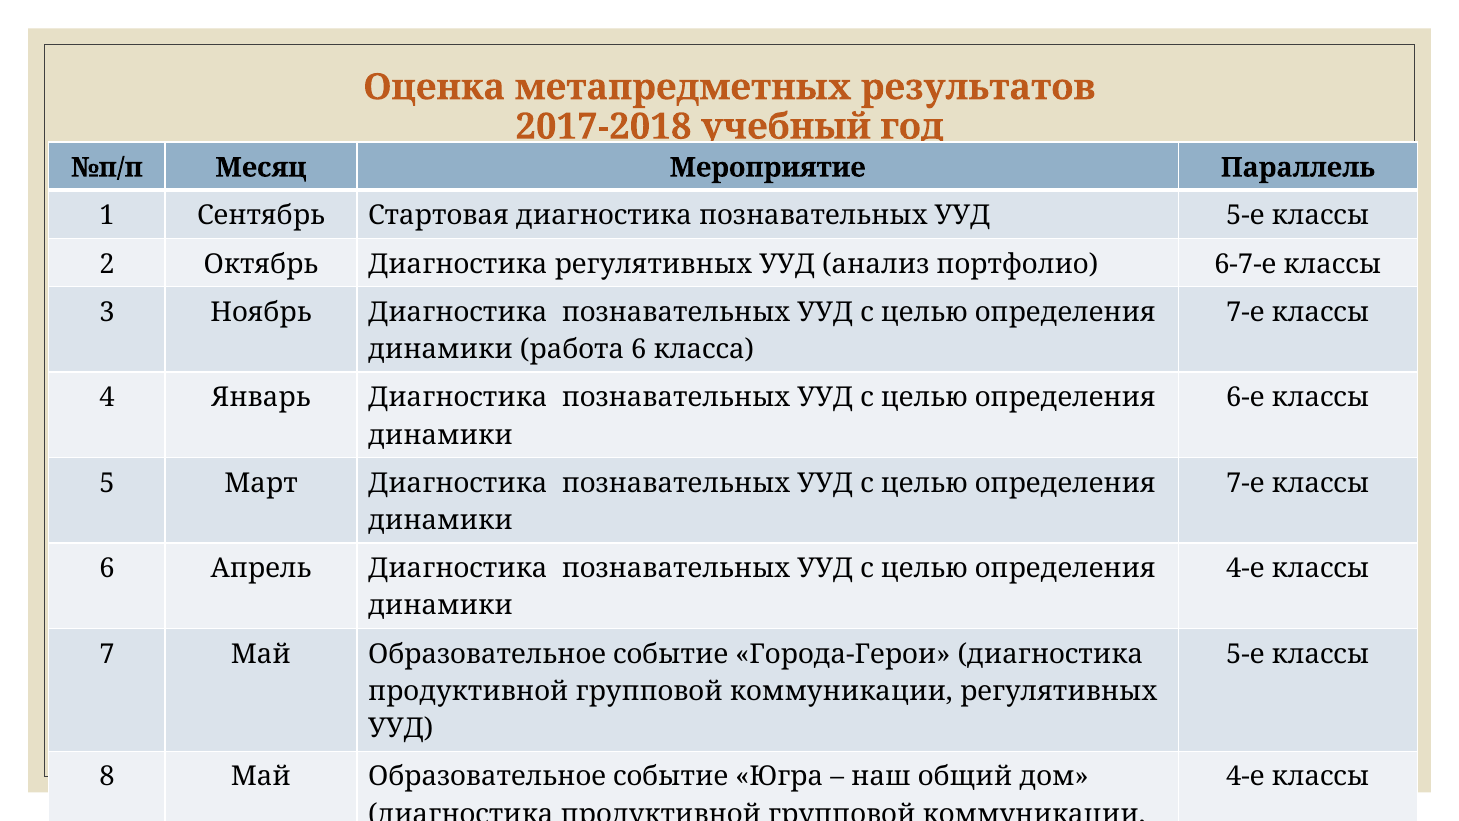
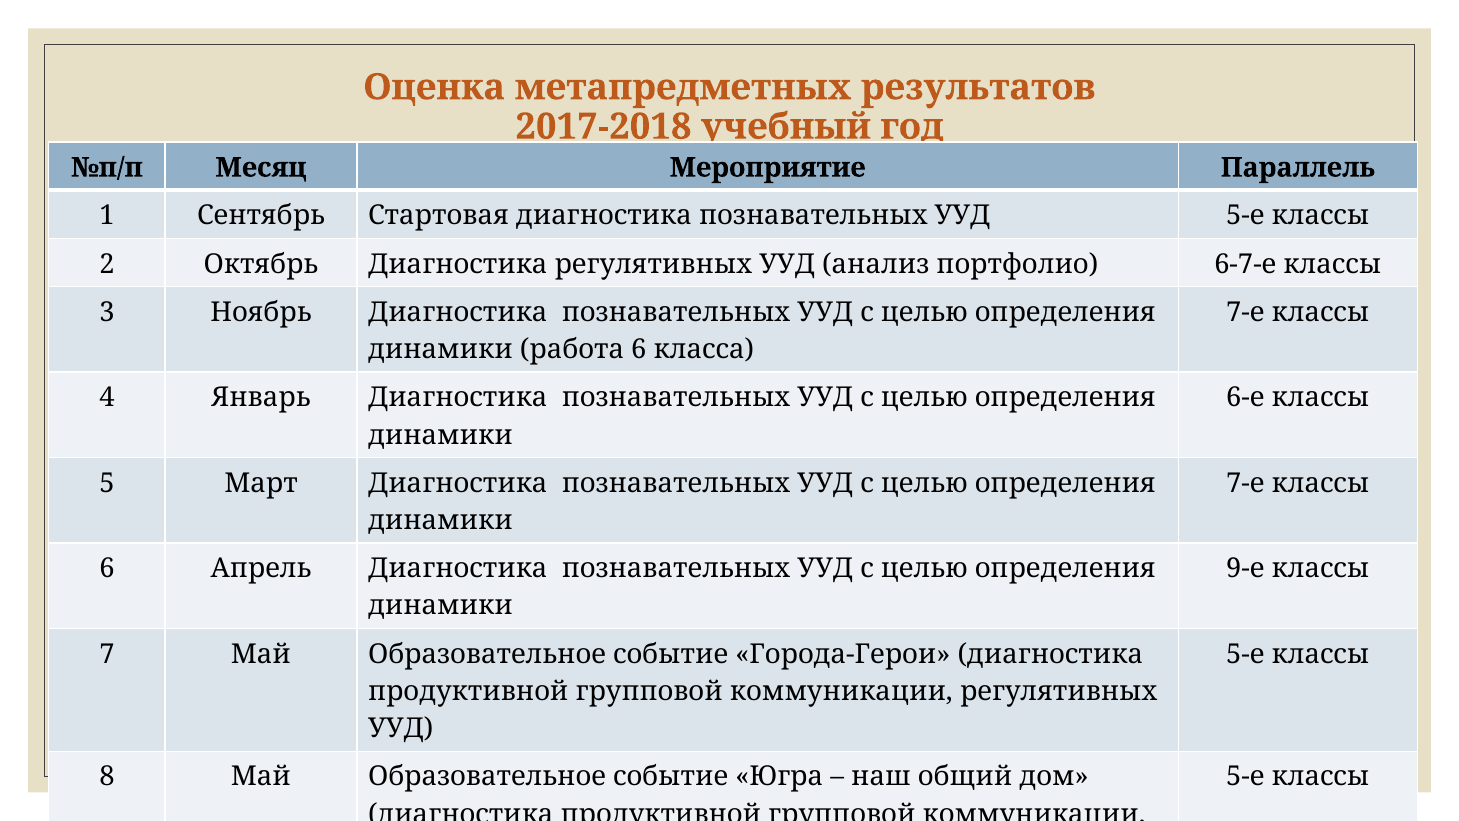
4-е: 4-е -> 9-е (1245, 568)
4-е: 4-е -> 5-е (1245, 777)
